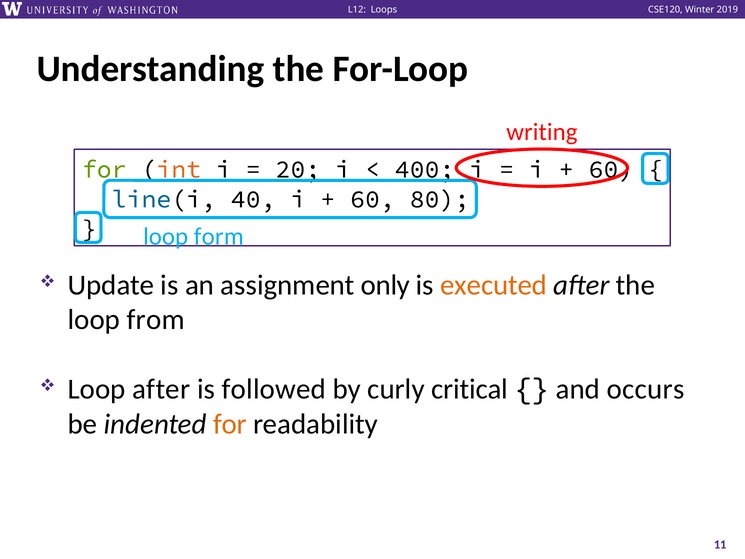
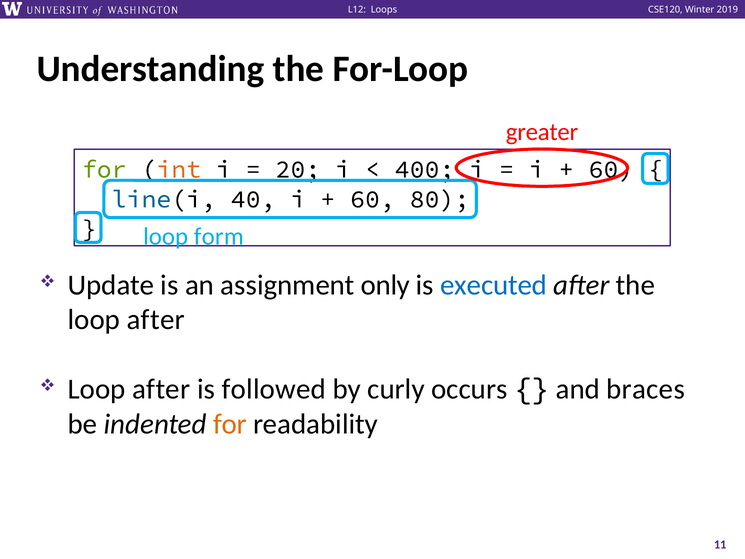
writing: writing -> greater (542, 132)
executed colour: orange -> blue (494, 285)
from: from -> after (156, 320)
critical: critical -> occurs (469, 389)
occurs: occurs -> braces (646, 389)
